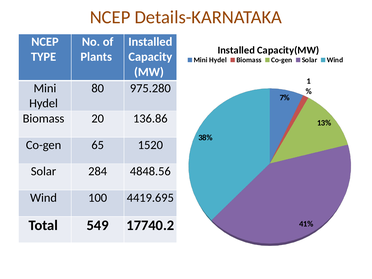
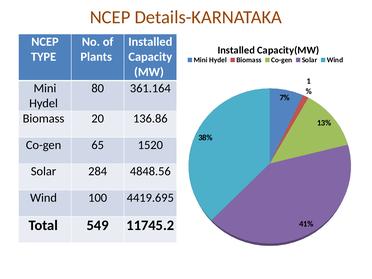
975.280: 975.280 -> 361.164 (150, 88)
17740.2: 17740.2 -> 11745.2 (150, 225)
